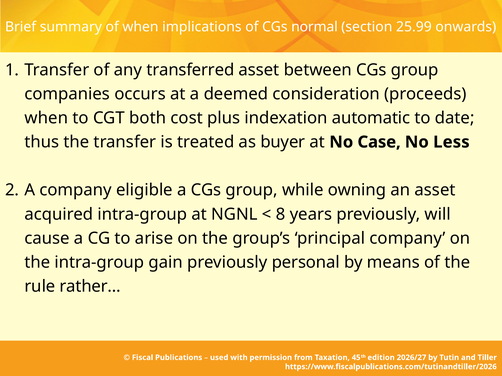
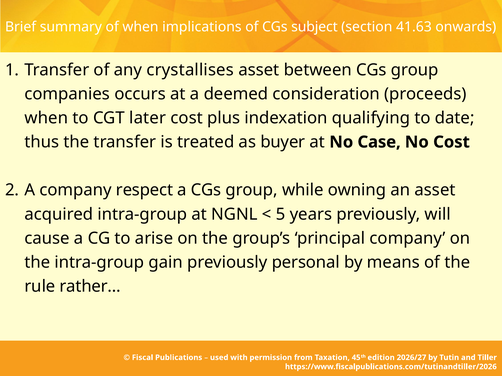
normal: normal -> subject (314, 27)
25.99: 25.99 -> 41.63 (414, 27)
transferred: transferred -> crystallises (190, 70)
both: both -> later (148, 118)
automatic: automatic -> qualifying (371, 118)
No Less: Less -> Cost (451, 142)
eligible: eligible -> respect (145, 190)
8: 8 -> 5 (281, 214)
